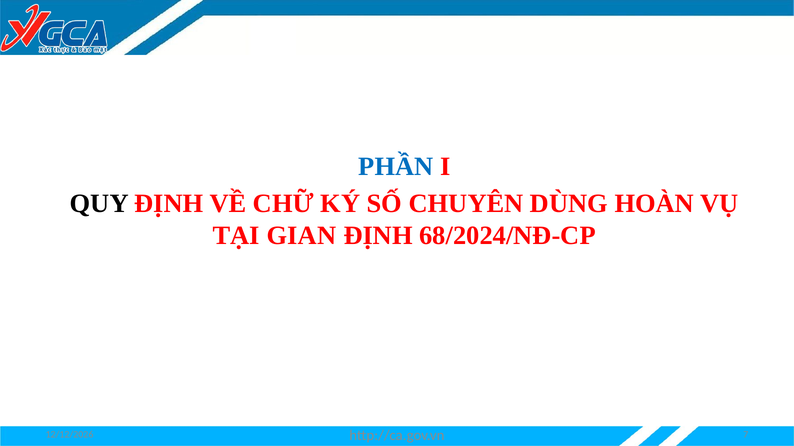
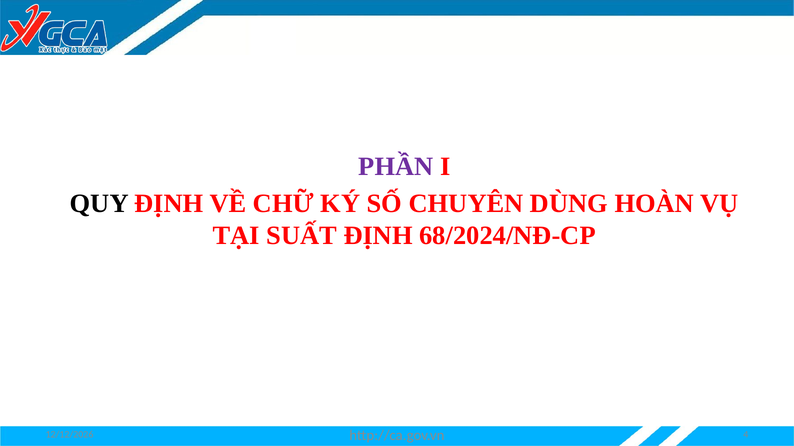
PHẦN colour: blue -> purple (396, 167)
GIAN: GIAN -> SUẤT (302, 236)
7: 7 -> 4 (746, 435)
